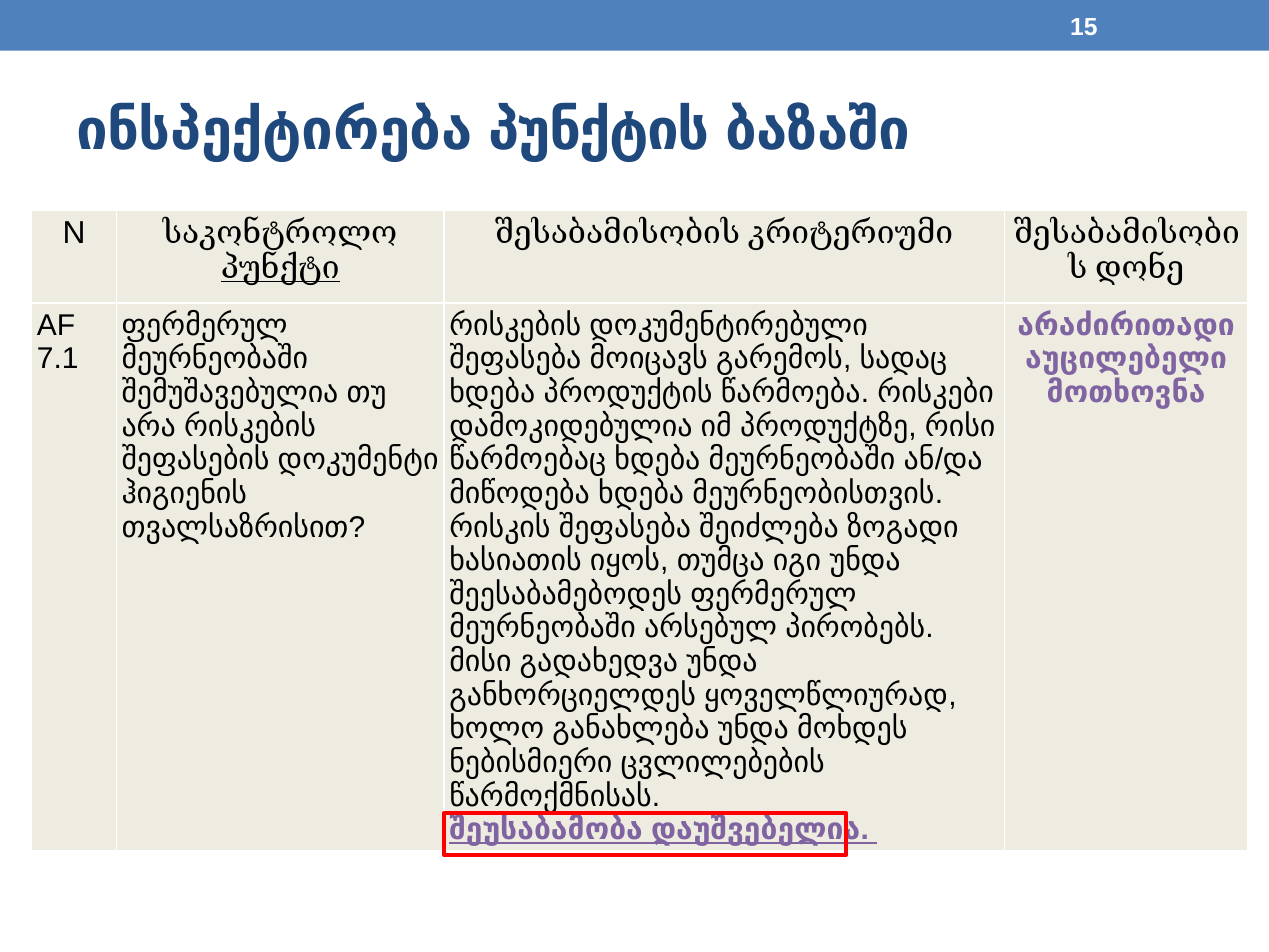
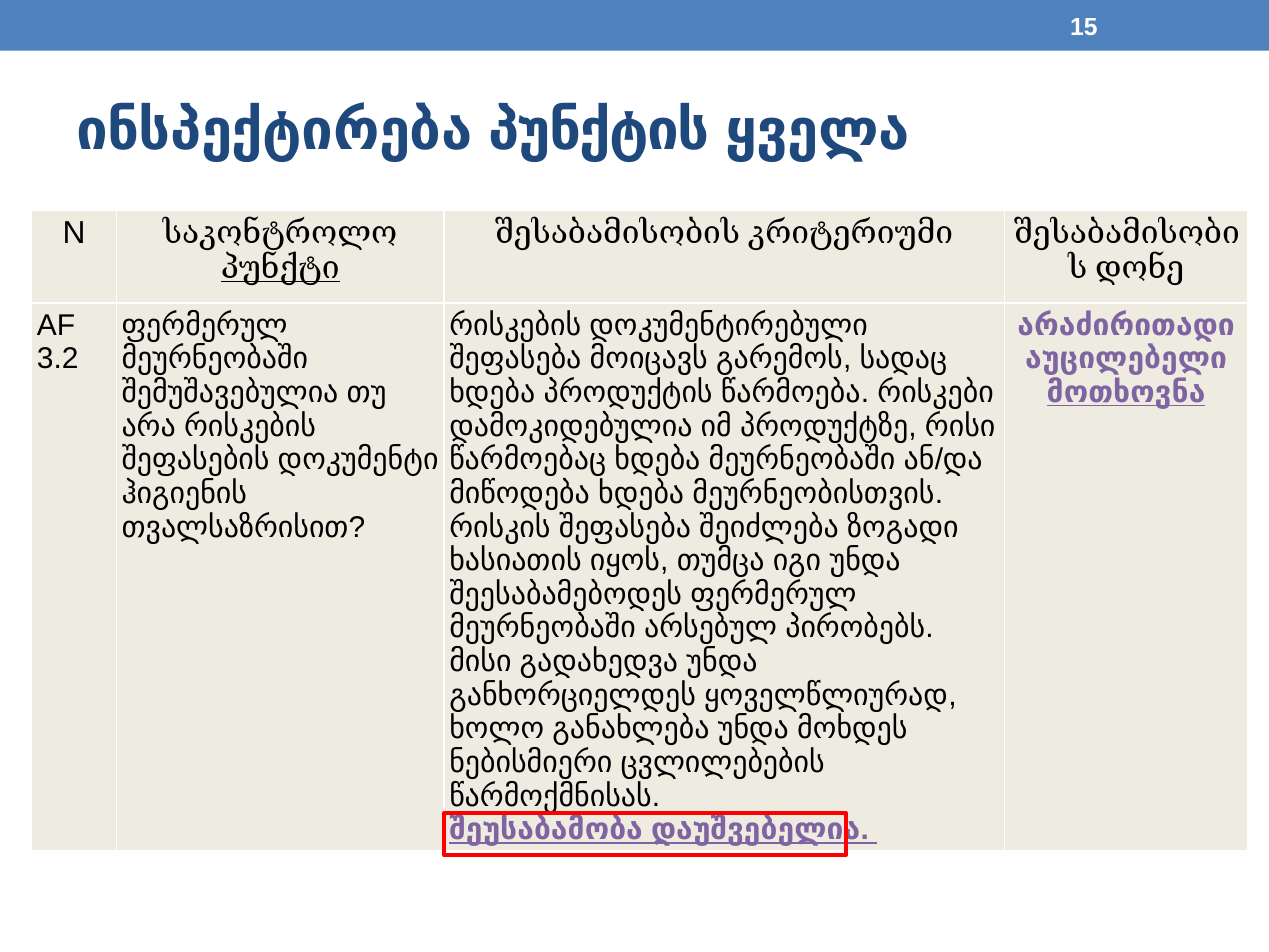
ბაზაში: ბაზაში -> ყველა (818, 131)
7.1: 7.1 -> 3.2 (58, 359)
მოთხოვნა underline: none -> present (1126, 393)
